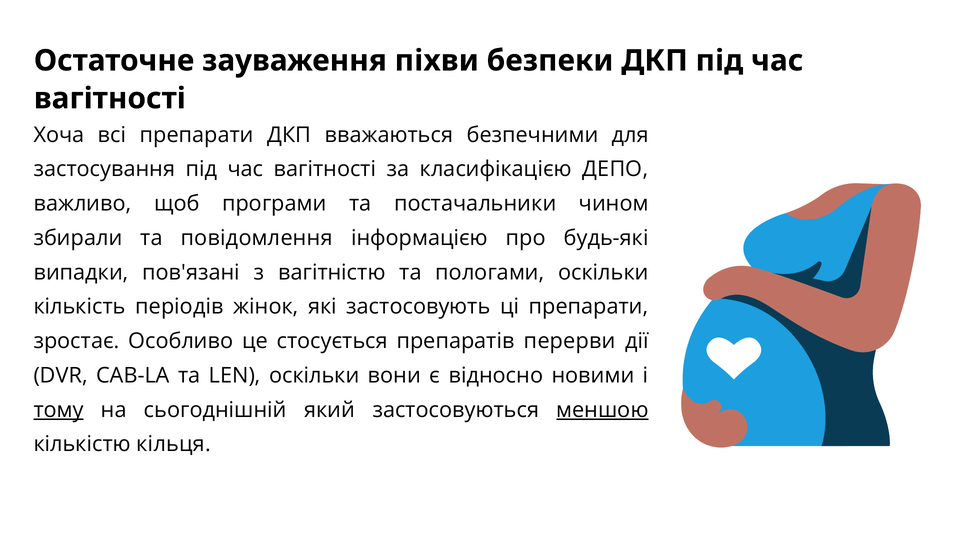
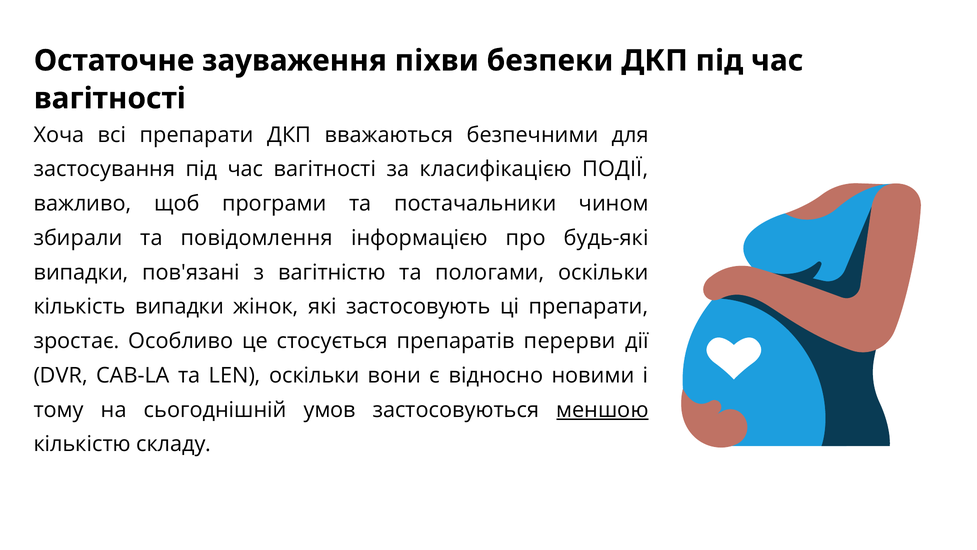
ДЕПО: ДЕПО -> ПОДІЇ (615, 169)
кількість періодів: періодів -> випадки (180, 307)
тому underline: present -> none (59, 410)
який: який -> умов (330, 410)
кільця: кільця -> складу (174, 444)
